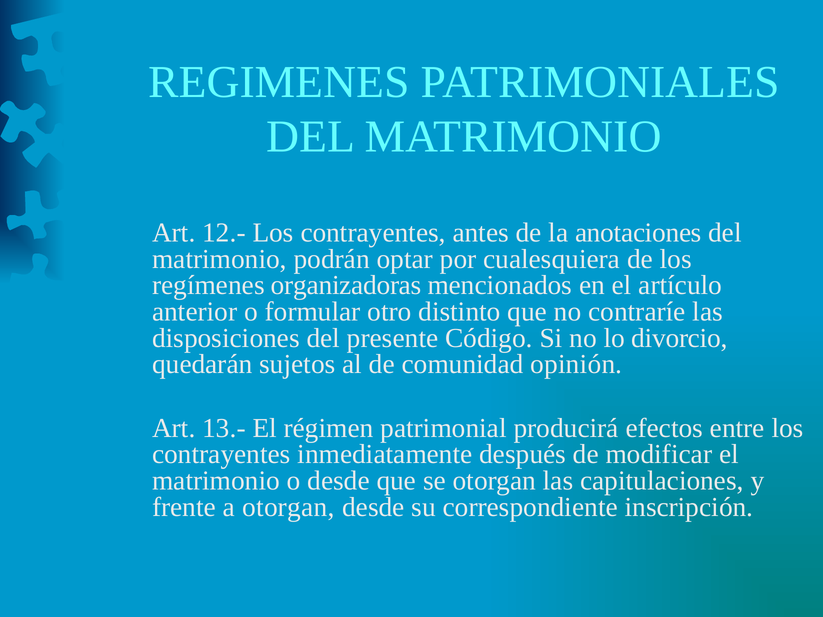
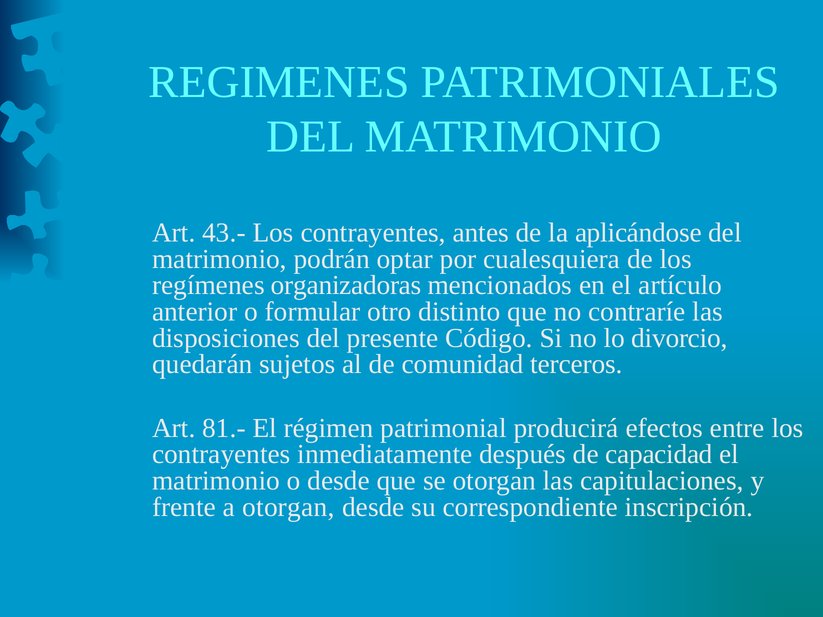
12.-: 12.- -> 43.- (224, 233)
anotaciones: anotaciones -> aplicándose (638, 233)
opinión: opinión -> terceros (577, 365)
13.-: 13.- -> 81.- (224, 428)
modificar: modificar -> capacidad (659, 455)
